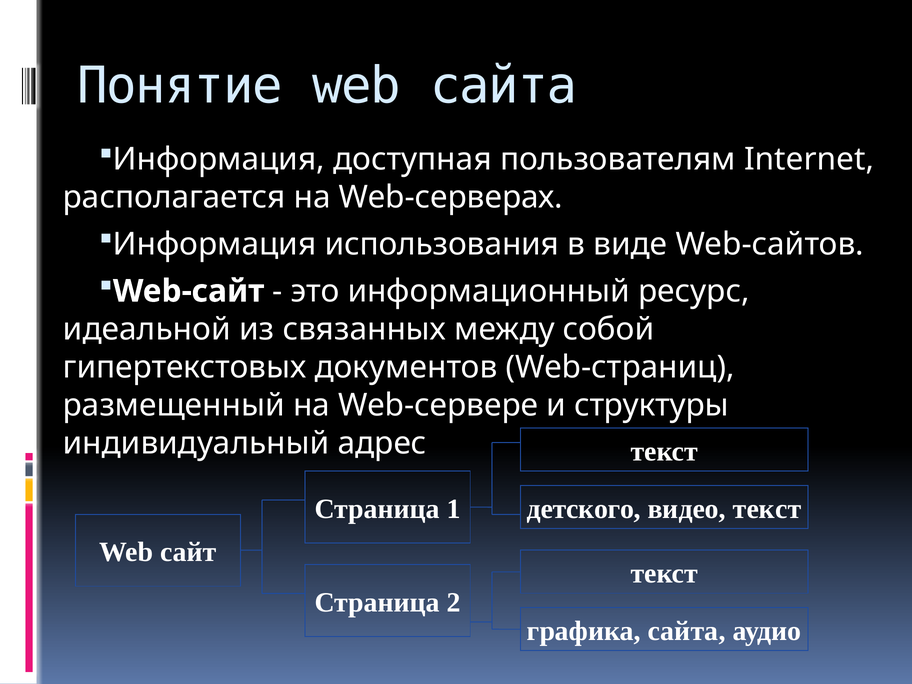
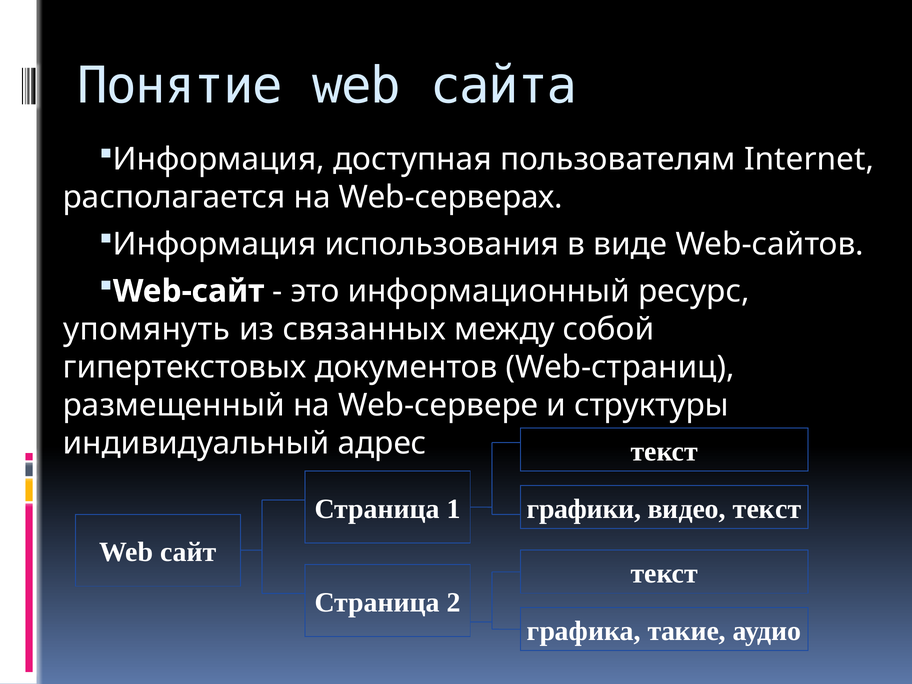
идеальной: идеальной -> упомянуть (147, 329)
детского: детского -> графики (584, 509)
графика сайта: сайта -> такие (687, 631)
